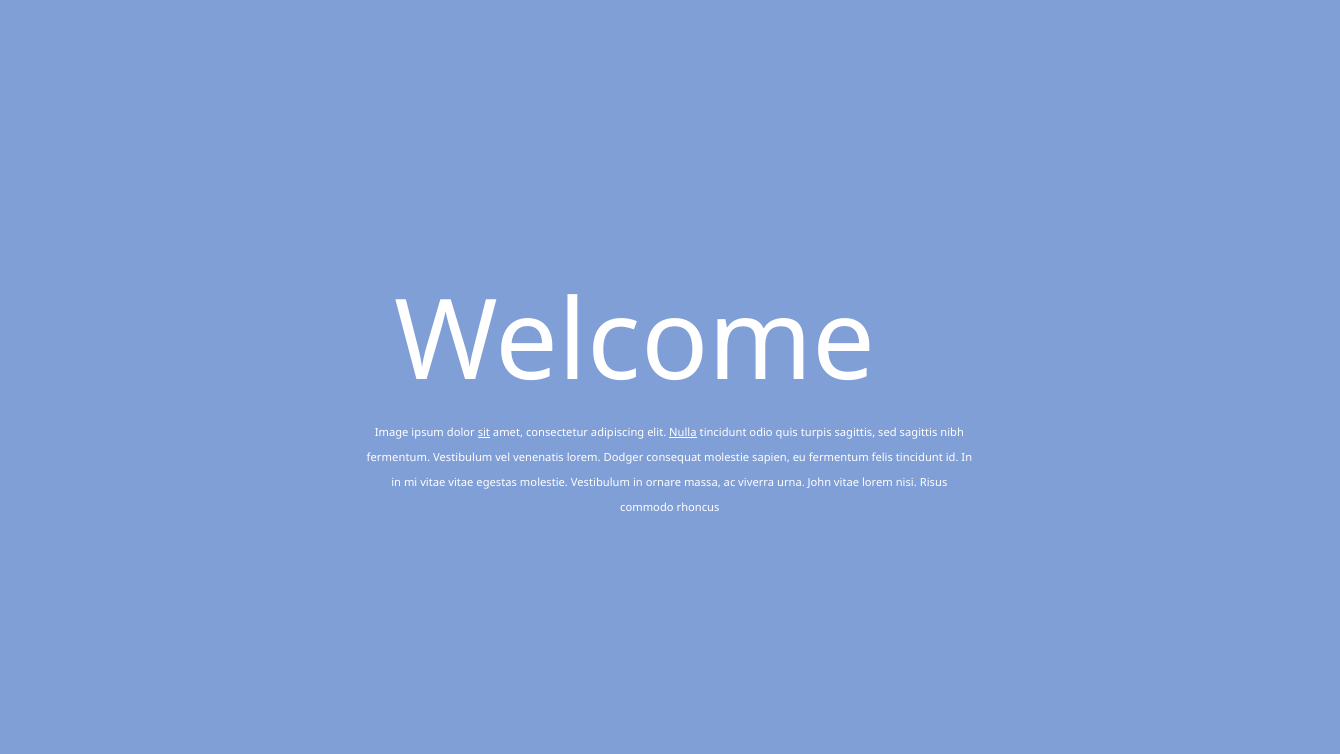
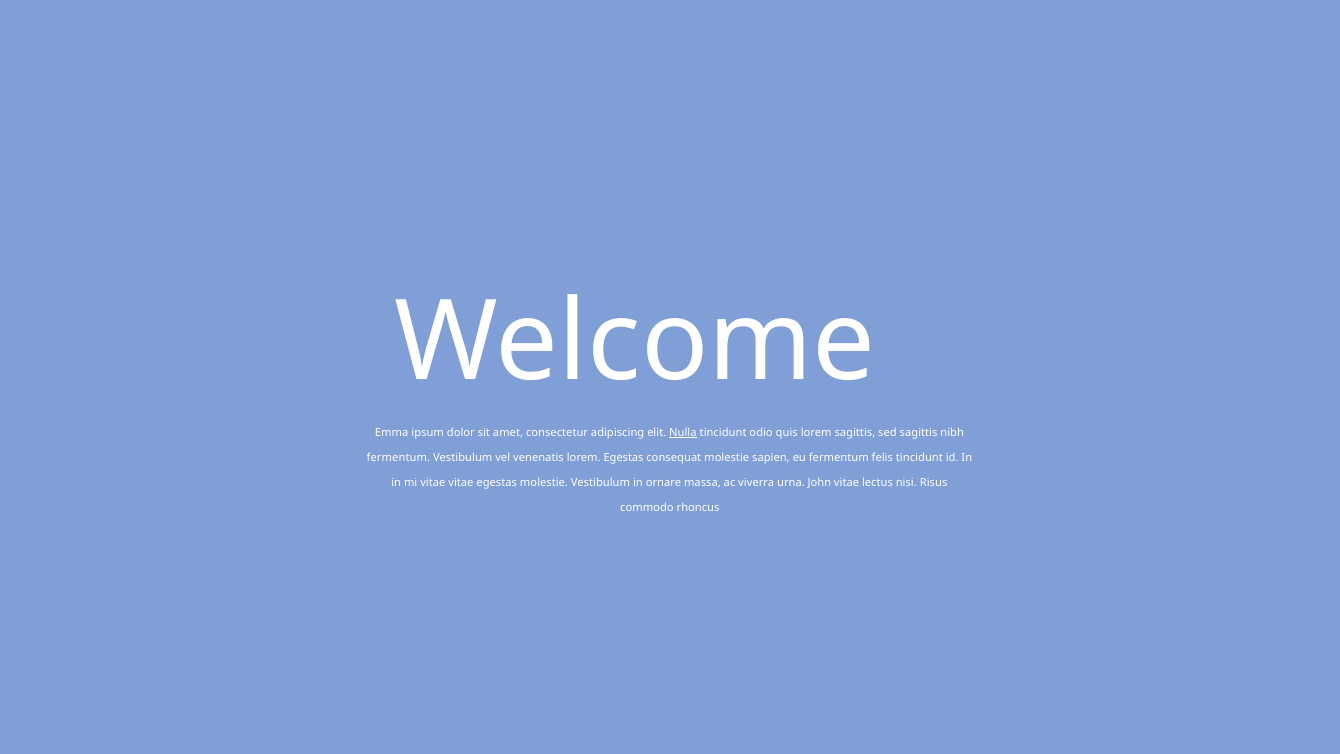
Image: Image -> Emma (392, 432)
sit underline: present -> none (484, 432)
quis turpis: turpis -> lorem (816, 432)
lorem Dodger: Dodger -> Egestas (624, 458)
vitae lorem: lorem -> lectus (877, 483)
